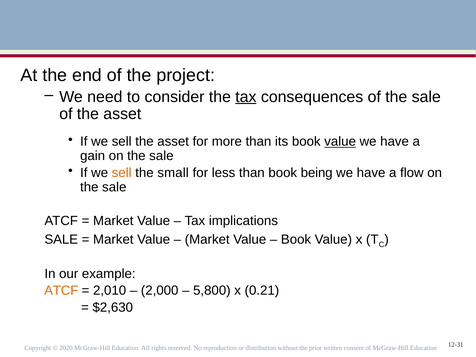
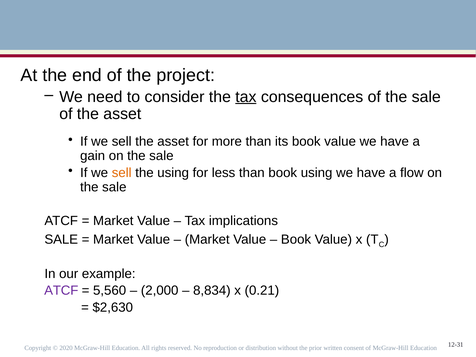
value underline: present -> none (340, 142)
the small: small -> using (173, 173)
book being: being -> using (317, 173)
ATCF colour: orange -> purple (61, 291)
2,010: 2,010 -> 5,560 (110, 291)
5,800: 5,800 -> 8,834 (212, 291)
